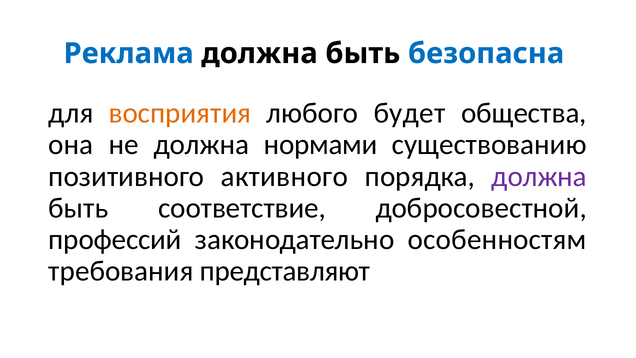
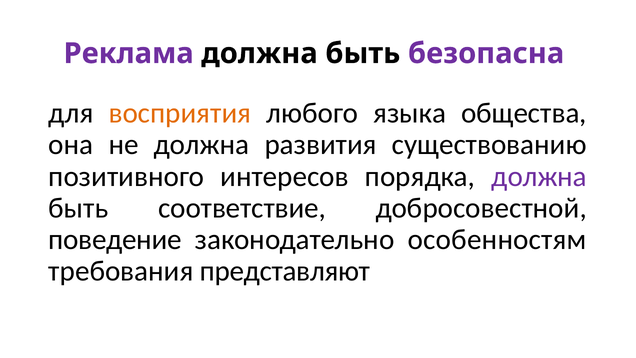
Реклама colour: blue -> purple (129, 53)
безопасна colour: blue -> purple (486, 53)
будет: будет -> языка (410, 113)
нормами: нормами -> развития (321, 145)
активного: активного -> интересов (285, 176)
профессий: профессий -> поведение (115, 239)
